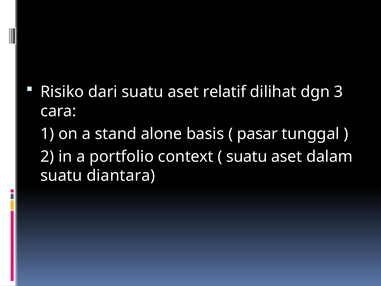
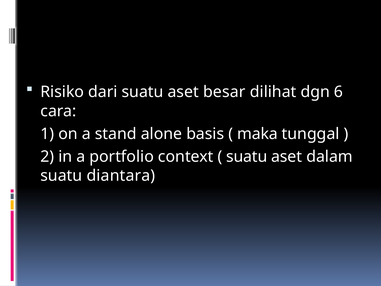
relatif: relatif -> besar (224, 92)
3: 3 -> 6 (338, 92)
pasar: pasar -> maka (257, 134)
